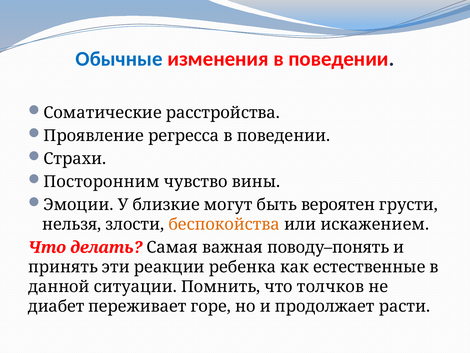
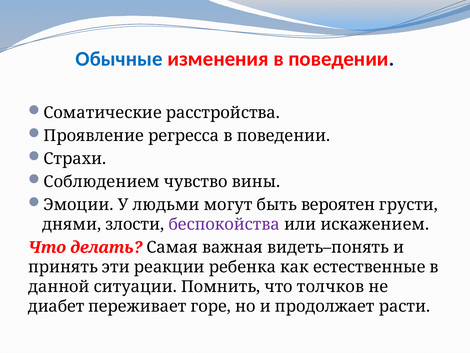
Посторонним: Посторонним -> Соблюдением (102, 182)
близкие: близкие -> людьми (166, 205)
нельзя: нельзя -> днями (72, 224)
беспокойства colour: orange -> purple (224, 224)
поводу–понять: поводу–понять -> видеть–понять (328, 247)
